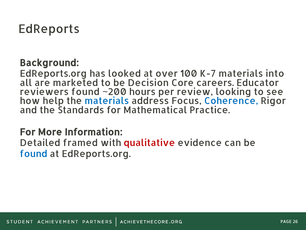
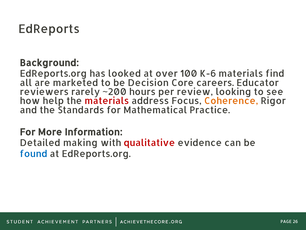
K-7: K-7 -> K-6 (208, 74)
into: into -> find (275, 74)
reviewers found: found -> rarely (86, 92)
materials colour: blue -> red (107, 101)
Coherence colour: blue -> orange (231, 101)
framed: framed -> making (80, 143)
